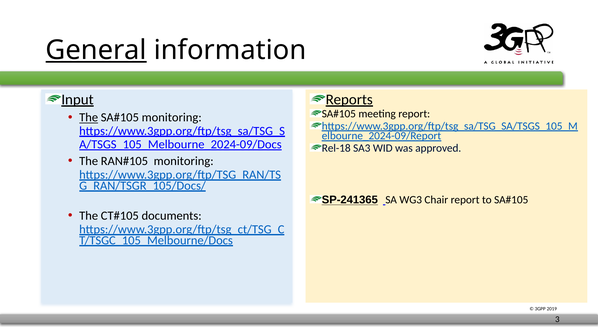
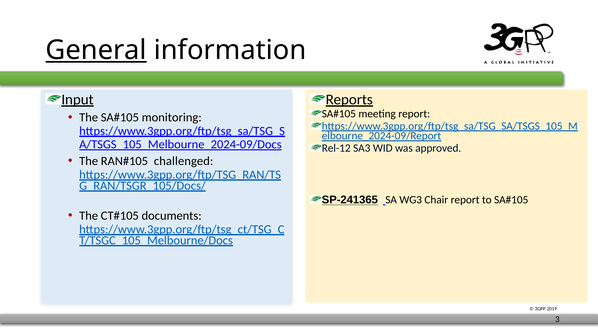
The underline: present -> none (89, 118)
Rel-18: Rel-18 -> Rel-12 (336, 148)
monitoring: monitoring -> challenged (184, 161)
